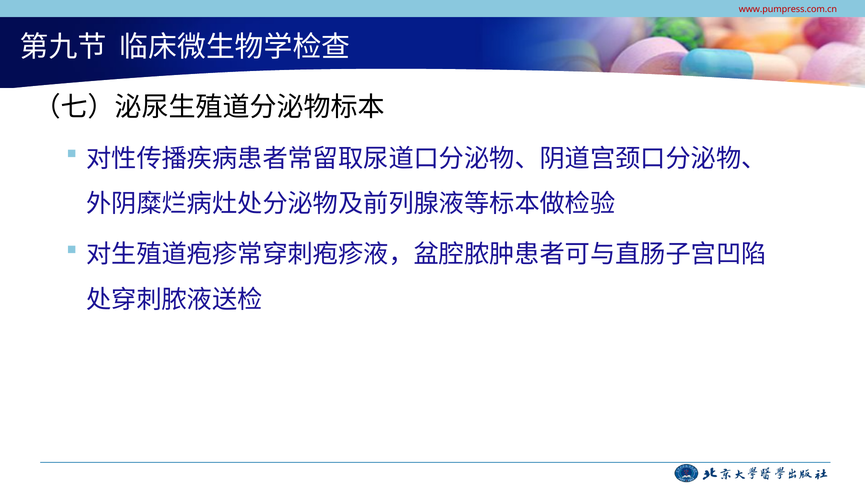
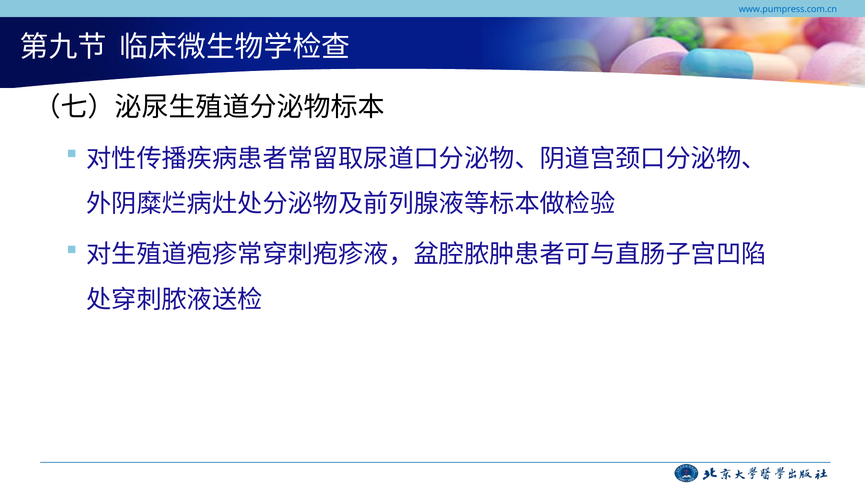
www.pumpress.com.cn colour: red -> blue (788, 9)
